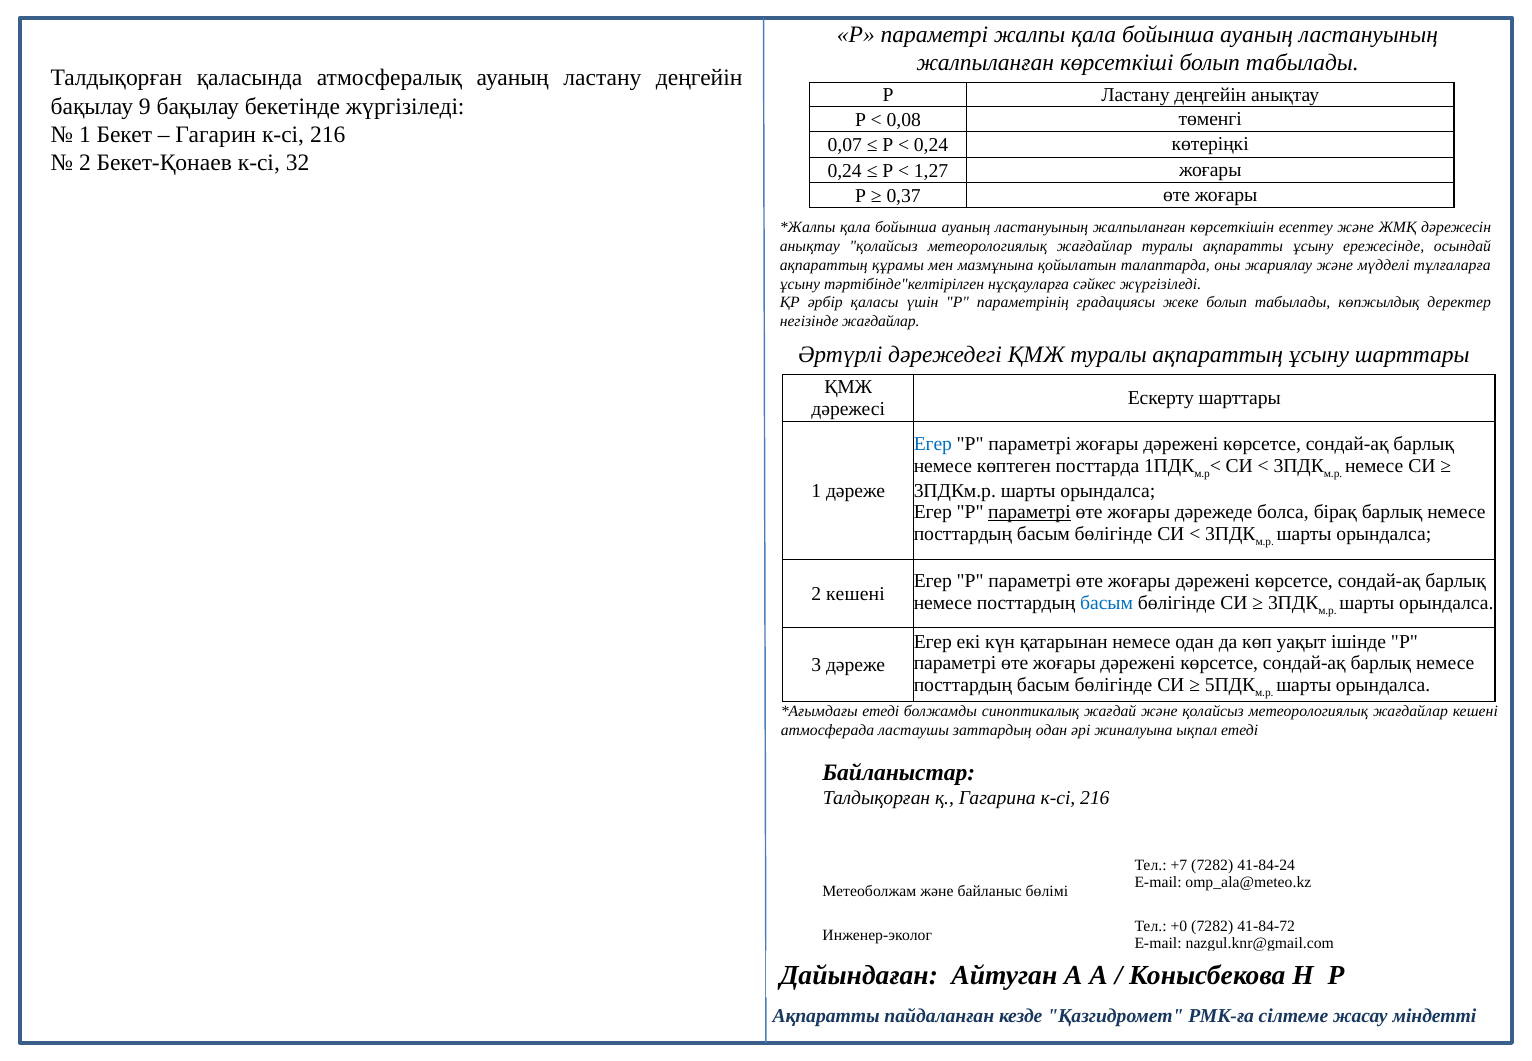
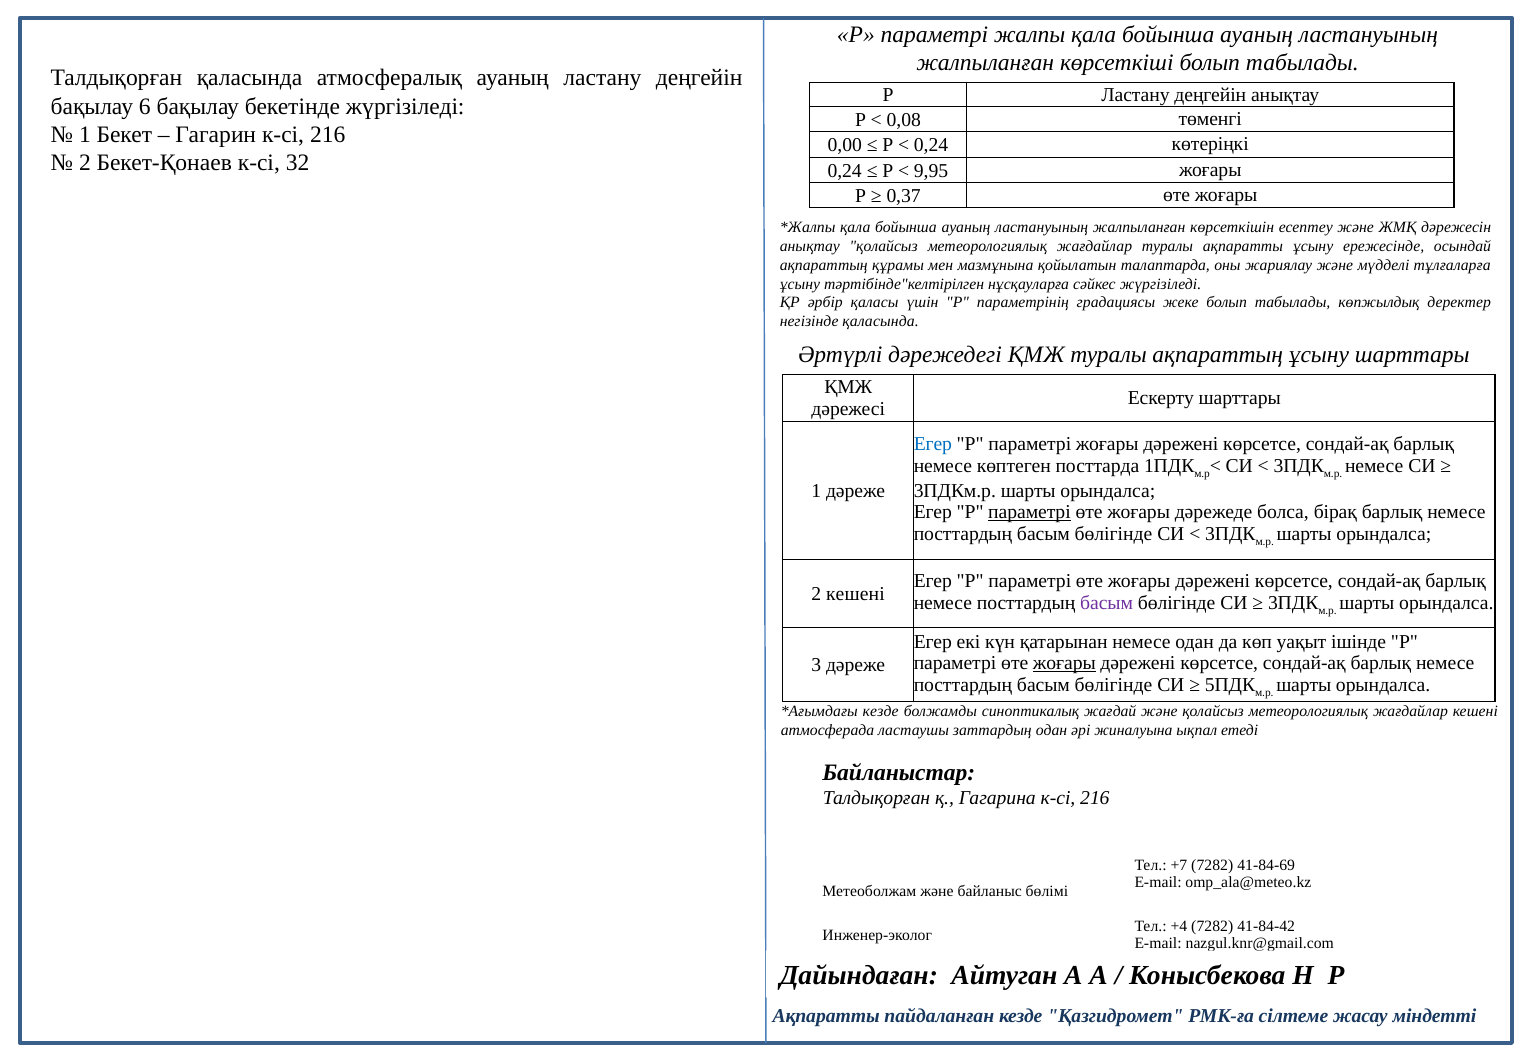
9: 9 -> 6 (145, 106)
0,07: 0,07 -> 0,00 (845, 145)
1,27: 1,27 -> 9,95 (931, 170)
негізінде жағдайлар: жағдайлар -> қаласында (881, 321)
басым colour: blue -> purple (1107, 603)
жоғары underline: none -> present (1064, 663)
етеді: етеді -> кезде (881, 711)
41-84-24: 41-84-24 -> 41-84-69 (1266, 865)
+0: +0 -> +4 (1179, 926)
41-84-72: 41-84-72 -> 41-84-42 (1266, 926)
